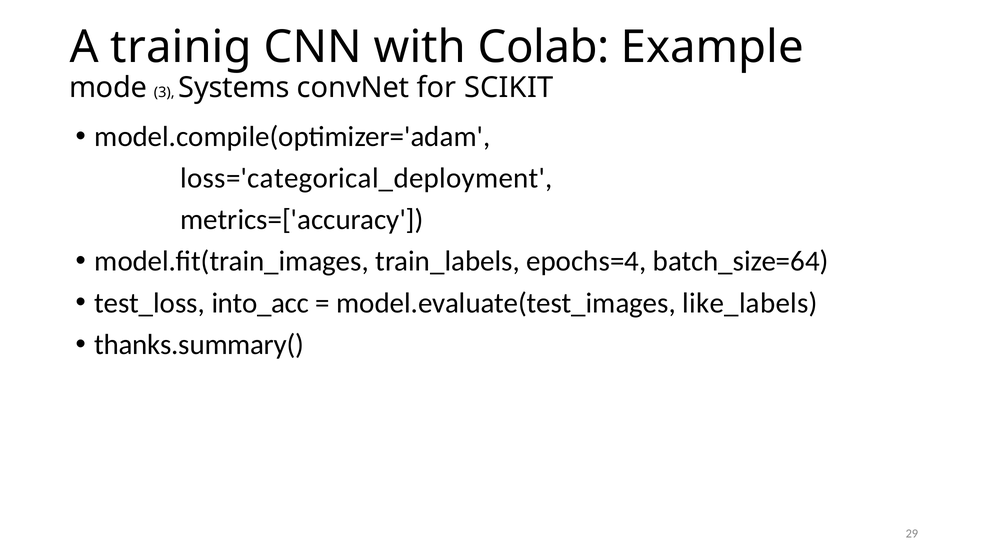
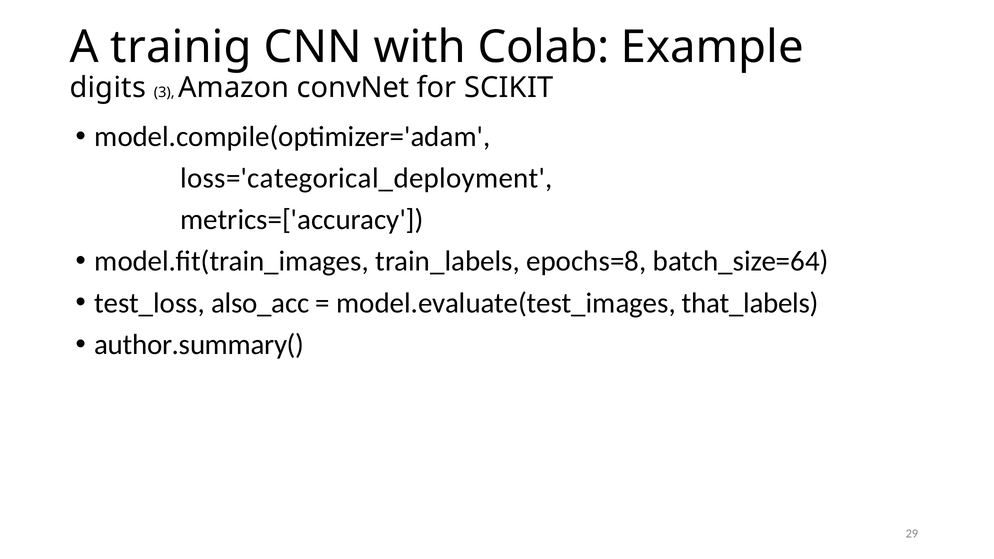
mode: mode -> digits (108, 88)
Systems: Systems -> Amazon (234, 88)
epochs=4: epochs=4 -> epochs=8 (586, 261)
into_acc: into_acc -> also_acc (260, 303)
like_labels: like_labels -> that_labels (750, 303)
thanks.summary(: thanks.summary( -> author.summary( (199, 345)
